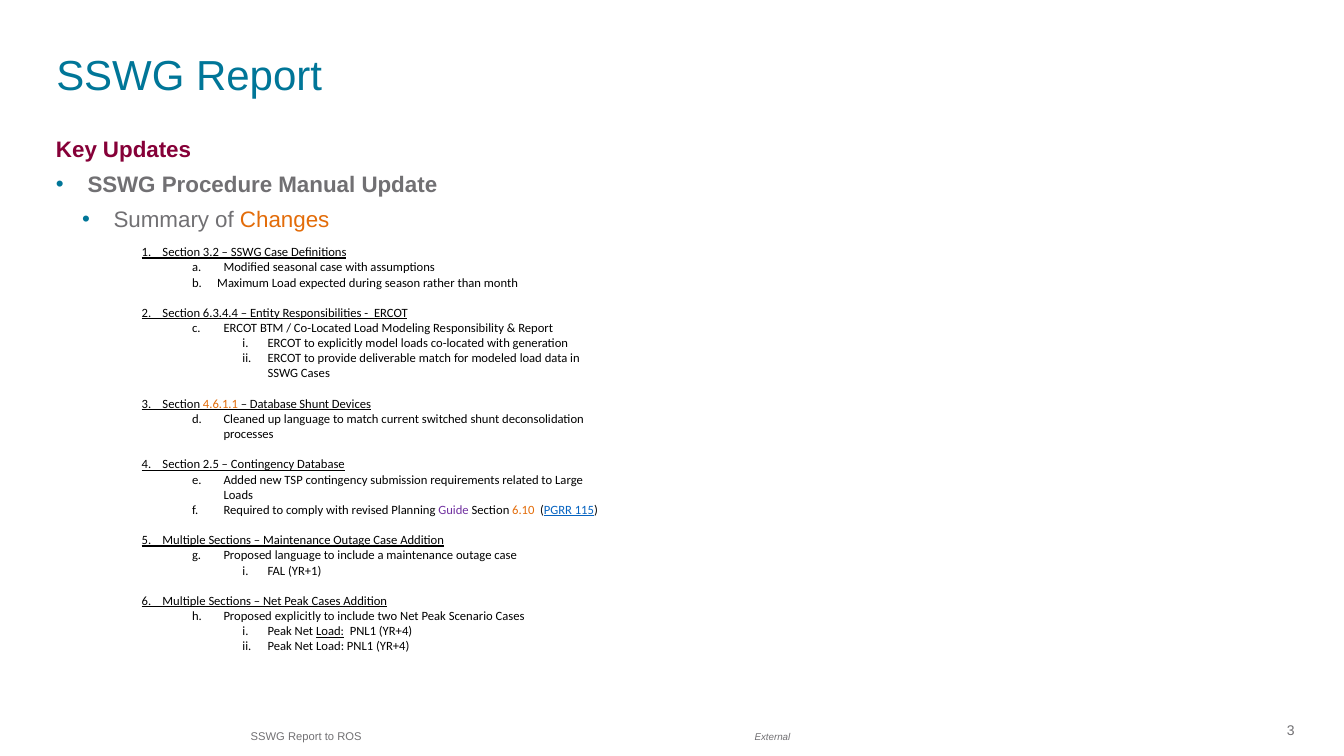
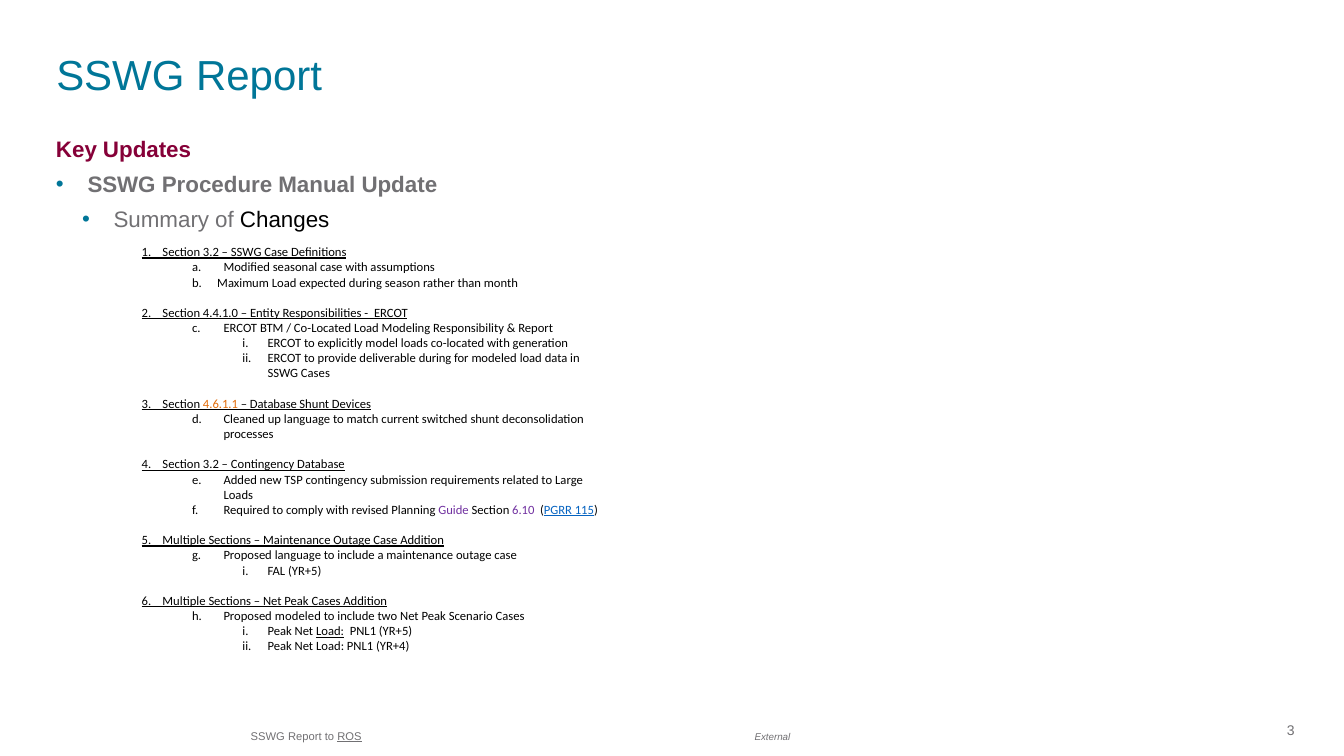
Changes colour: orange -> black (285, 220)
6.3.4.4: 6.3.4.4 -> 4.4.1.0 (220, 313)
deliverable match: match -> during (435, 359)
4 Section 2.5: 2.5 -> 3.2 (211, 465)
6.10 colour: orange -> purple (523, 510)
FAL YR+1: YR+1 -> YR+5 (305, 571)
Proposed explicitly: explicitly -> modeled (298, 616)
YR+4: YR+4 -> YR+5 (396, 632)
ROS underline: none -> present (350, 737)
